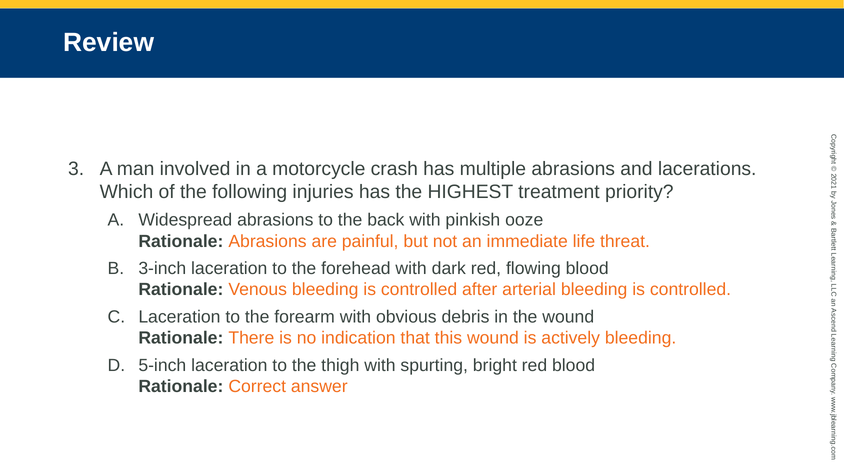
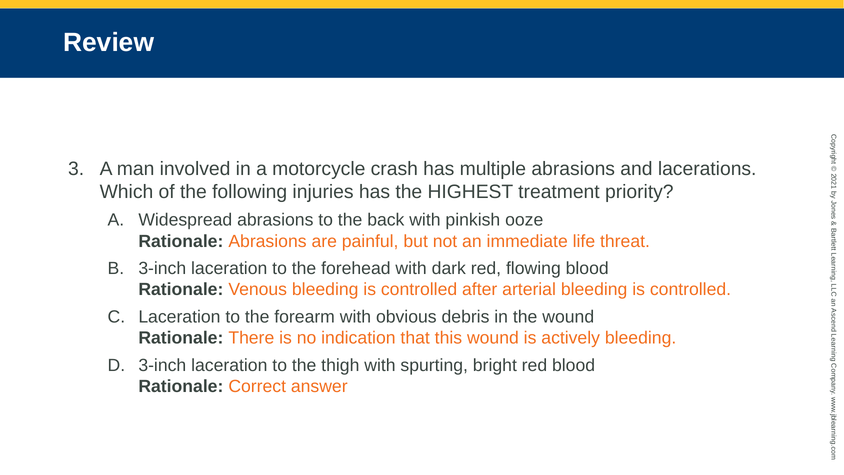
5-inch: 5-inch -> 3-inch (162, 365)
